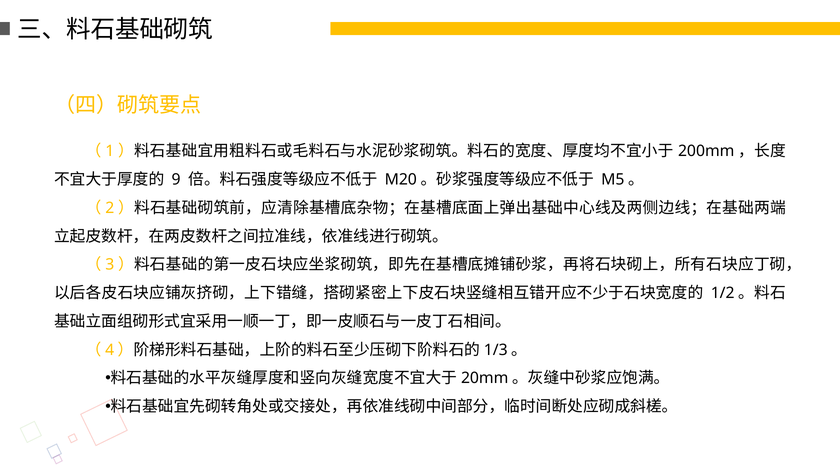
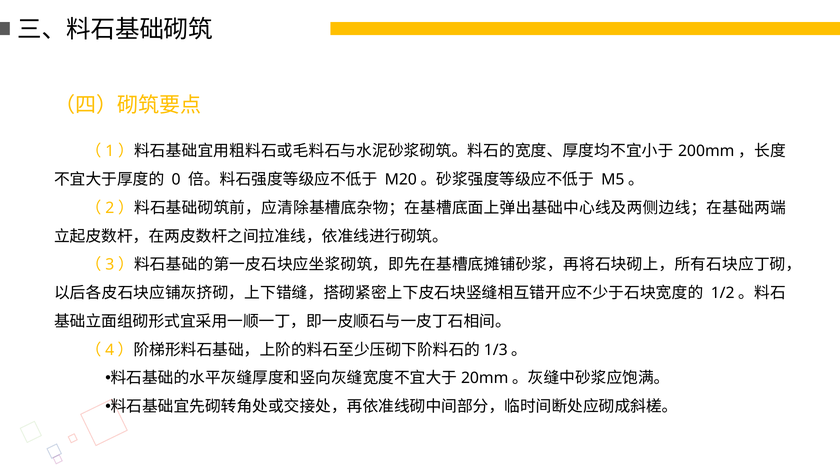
9: 9 -> 0 (176, 179)
